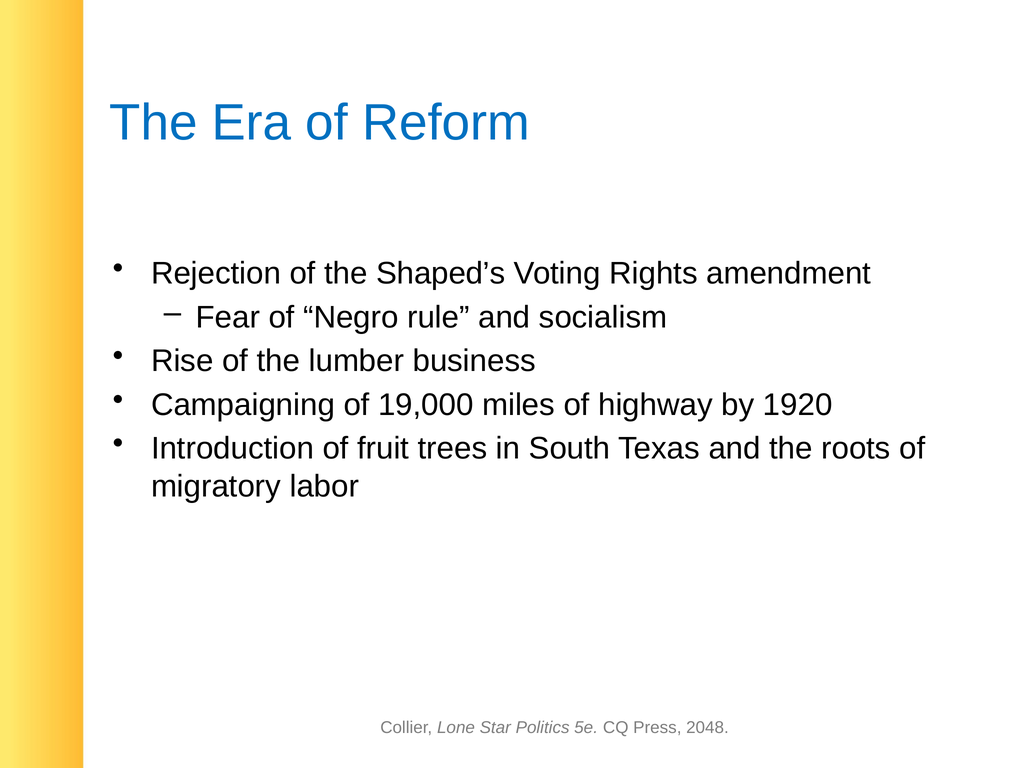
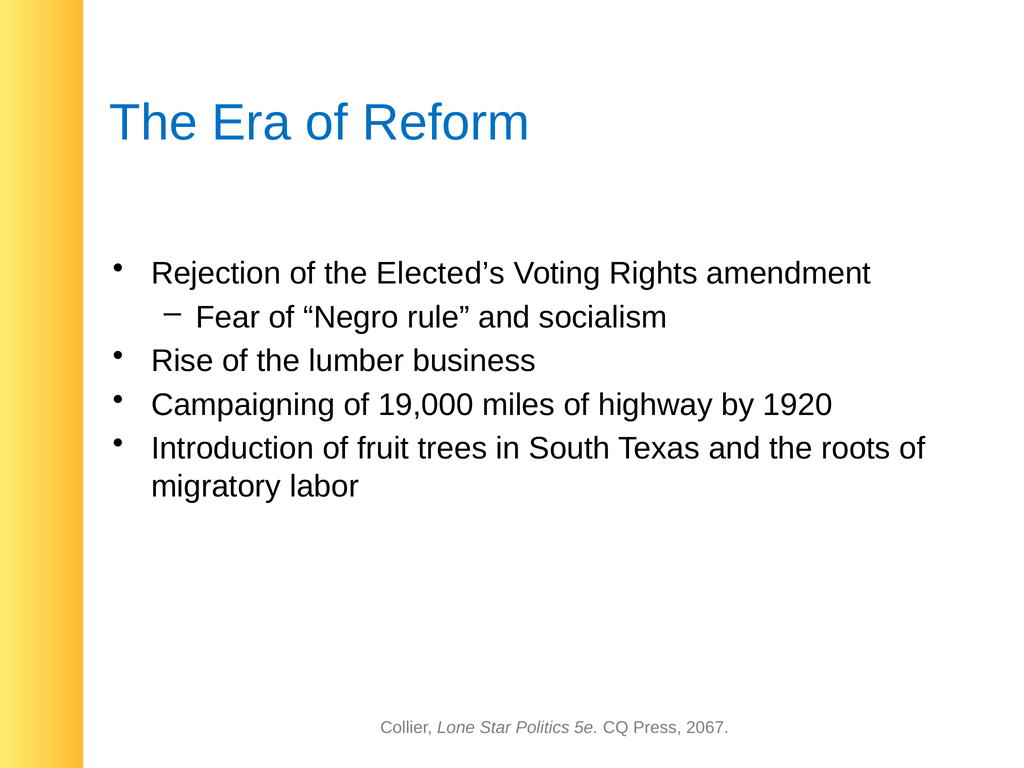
Shaped’s: Shaped’s -> Elected’s (441, 274)
2048: 2048 -> 2067 (707, 728)
